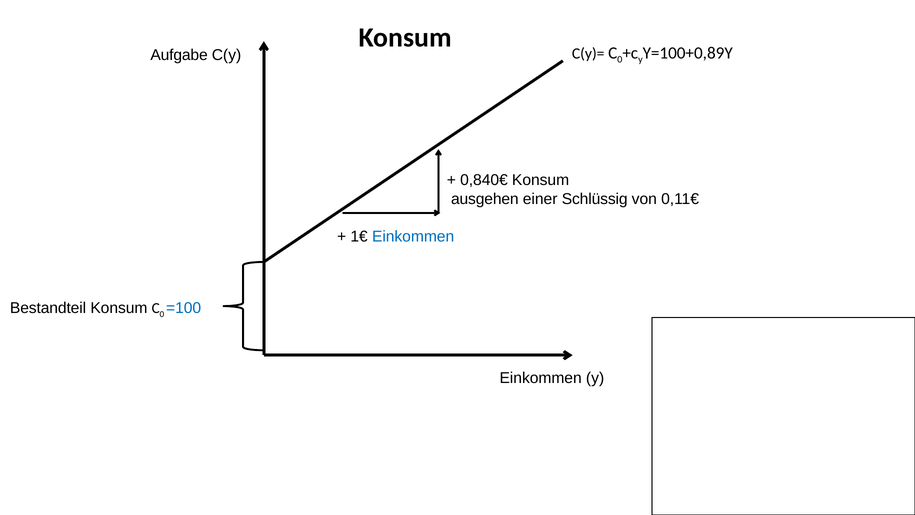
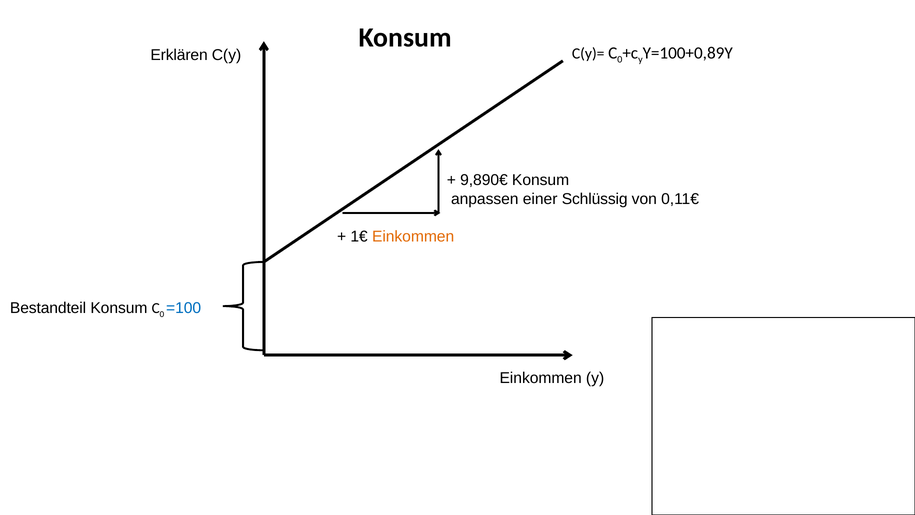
Aufgabe: Aufgabe -> Erklären (179, 55)
0,840€: 0,840€ -> 9,890€ (484, 180)
ausgehen: ausgehen -> anpassen (485, 199)
Einkommen colour: blue -> orange (413, 236)
